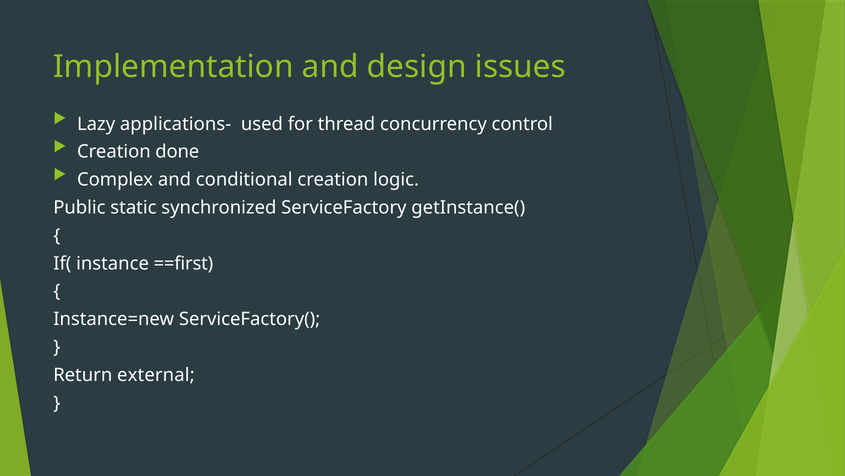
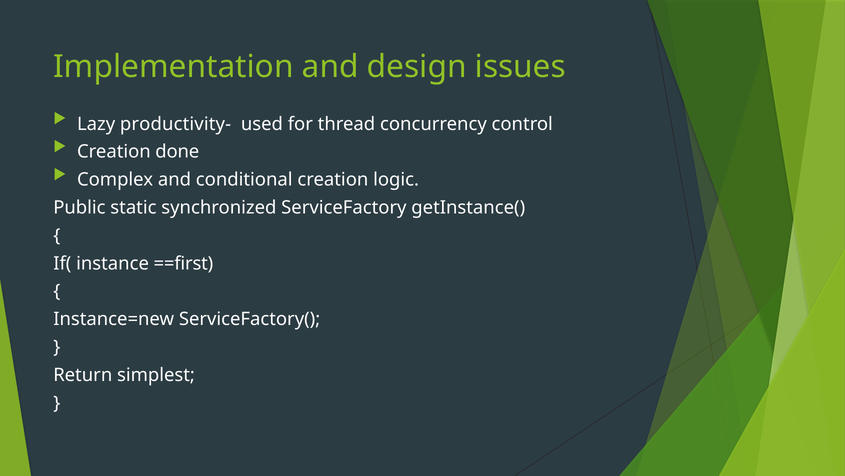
applications-: applications- -> productivity- (176, 124)
external: external -> simplest (156, 375)
